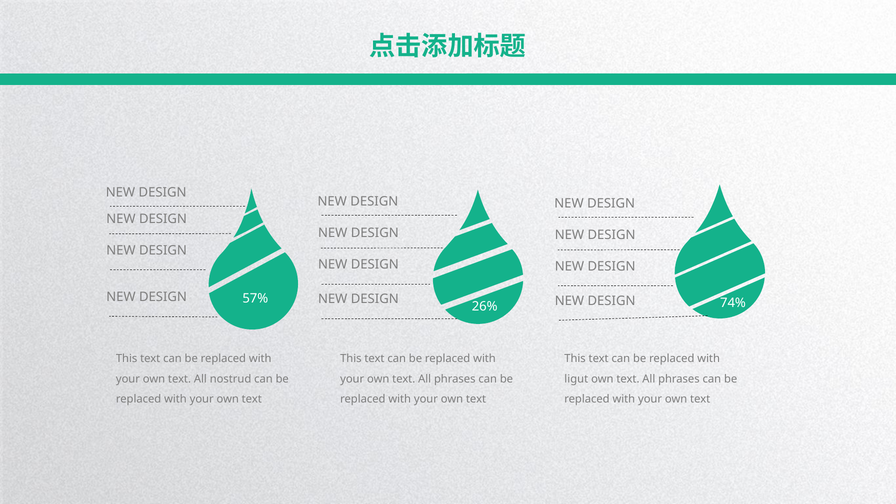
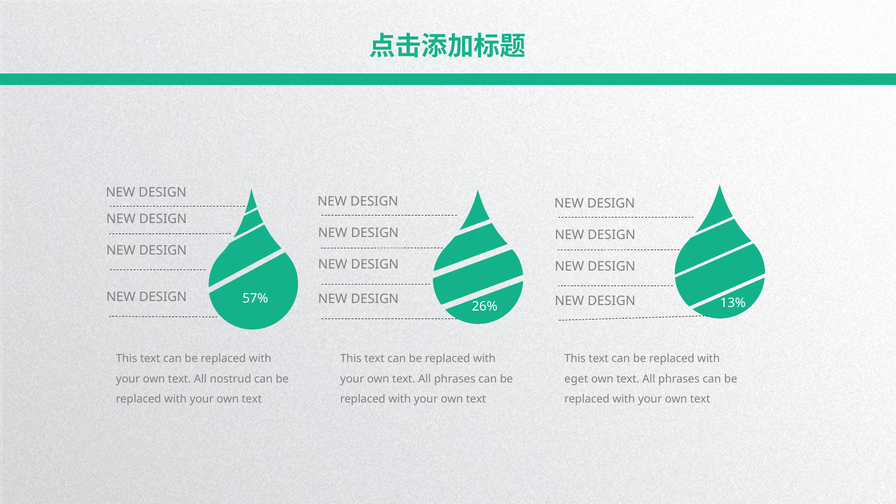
74%: 74% -> 13% (733, 303)
ligut: ligut -> eget (576, 379)
